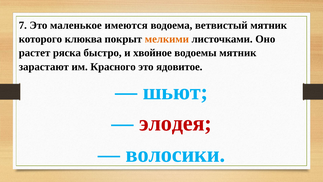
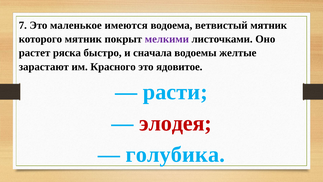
которого клюква: клюква -> мятник (83, 39)
мелкими colour: orange -> purple (167, 39)
хвойное: хвойное -> сначала (152, 53)
водоемы мятник: мятник -> желтые (238, 53)
шьют: шьют -> расти (175, 92)
волосики: волосики -> голубика (175, 154)
